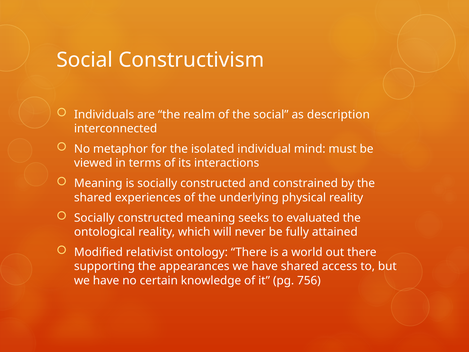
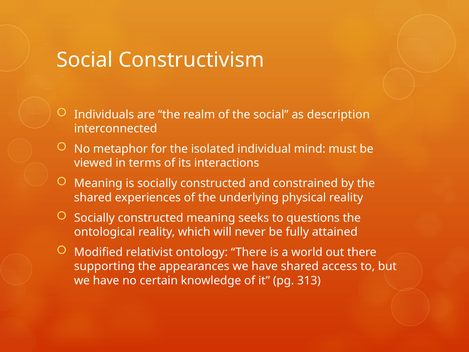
evaluated: evaluated -> questions (313, 218)
756: 756 -> 313 (309, 280)
